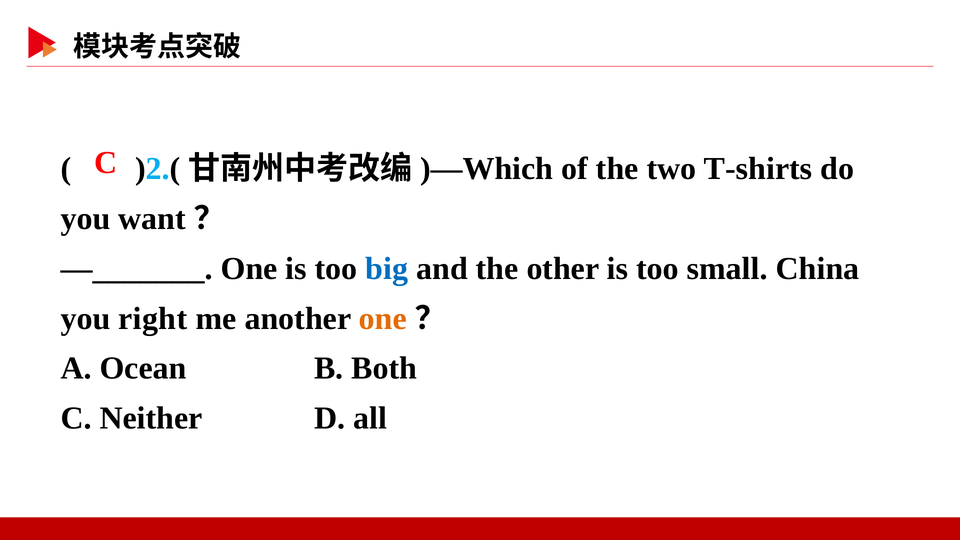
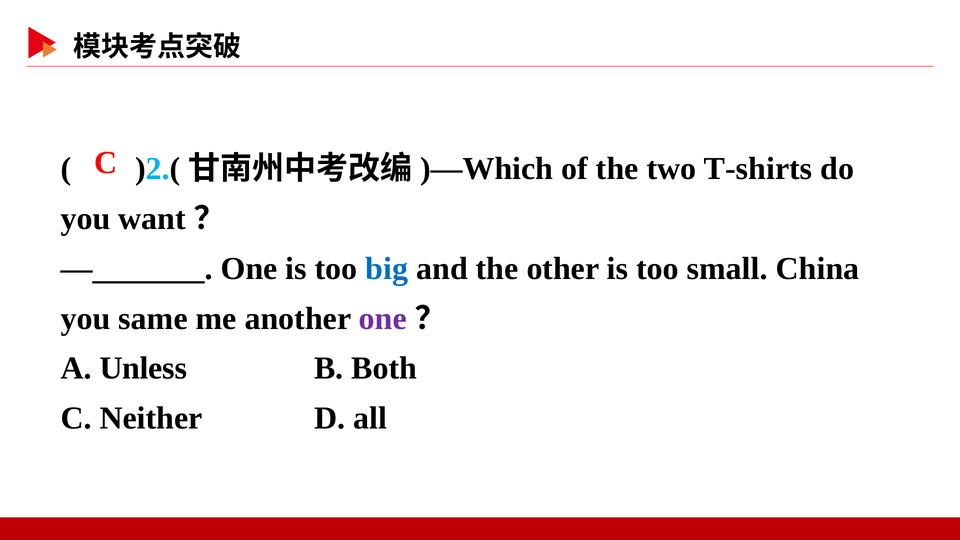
right: right -> same (153, 319)
one colour: orange -> purple (383, 319)
Ocean: Ocean -> Unless (143, 368)
